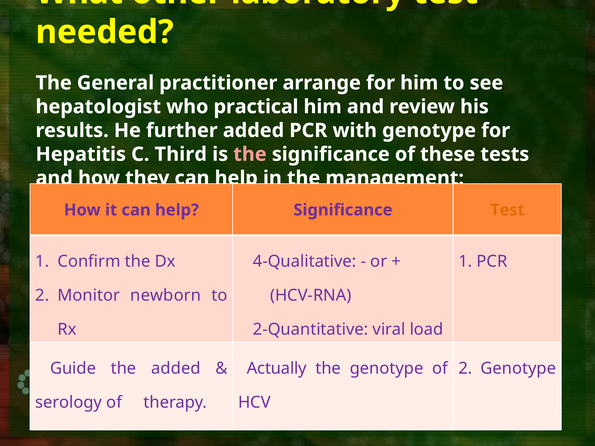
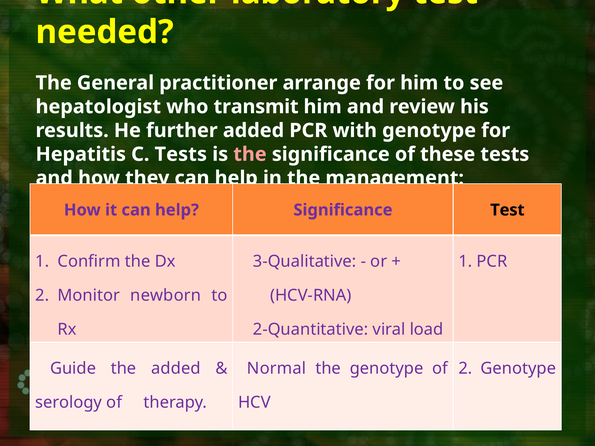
practical: practical -> transmit (256, 107)
C Third: Third -> Tests (181, 154)
Test colour: orange -> black (507, 210)
4-Qualitative: 4-Qualitative -> 3-Qualitative (305, 262)
Actually: Actually -> Normal (277, 369)
